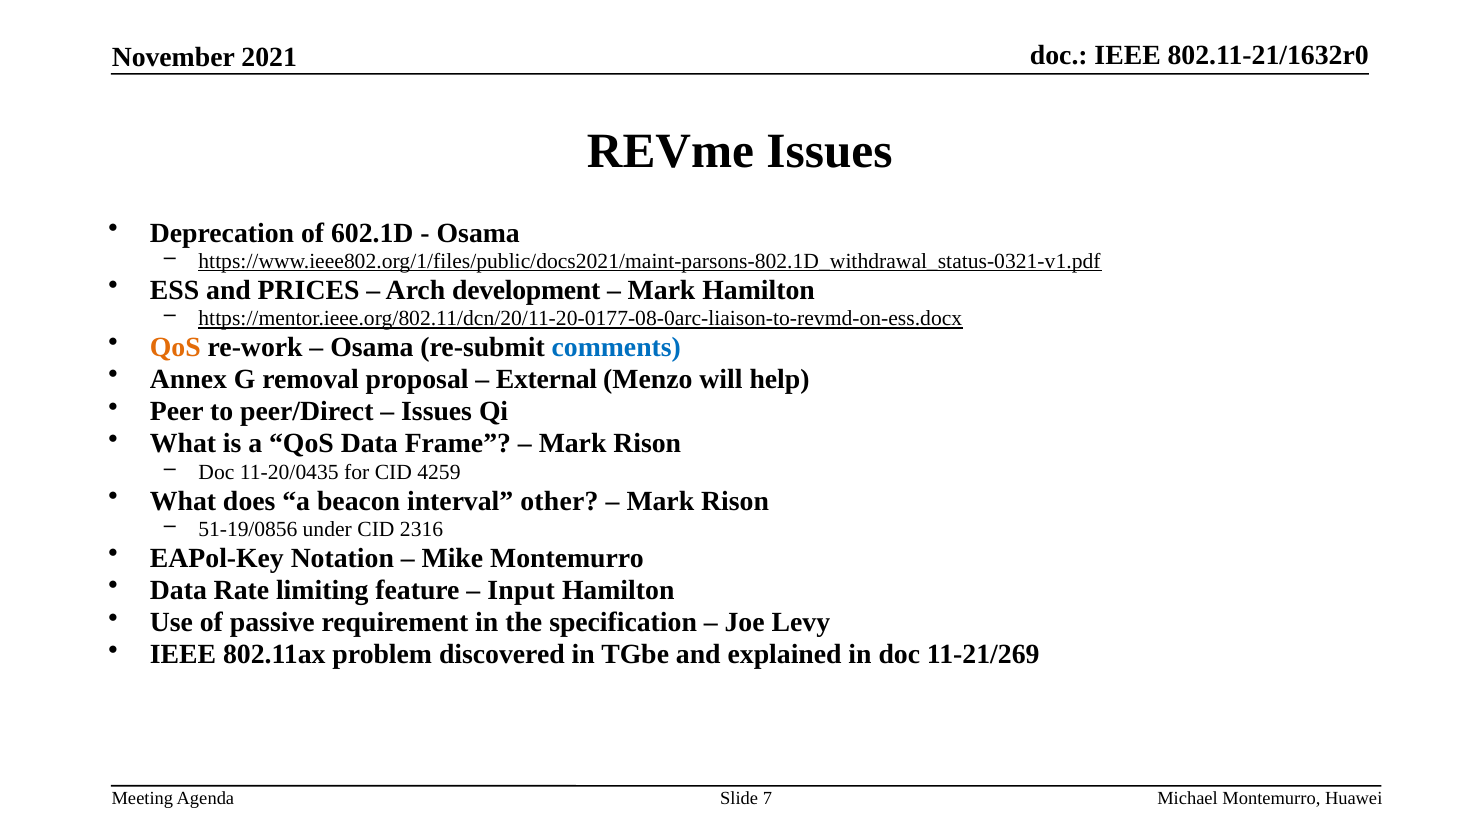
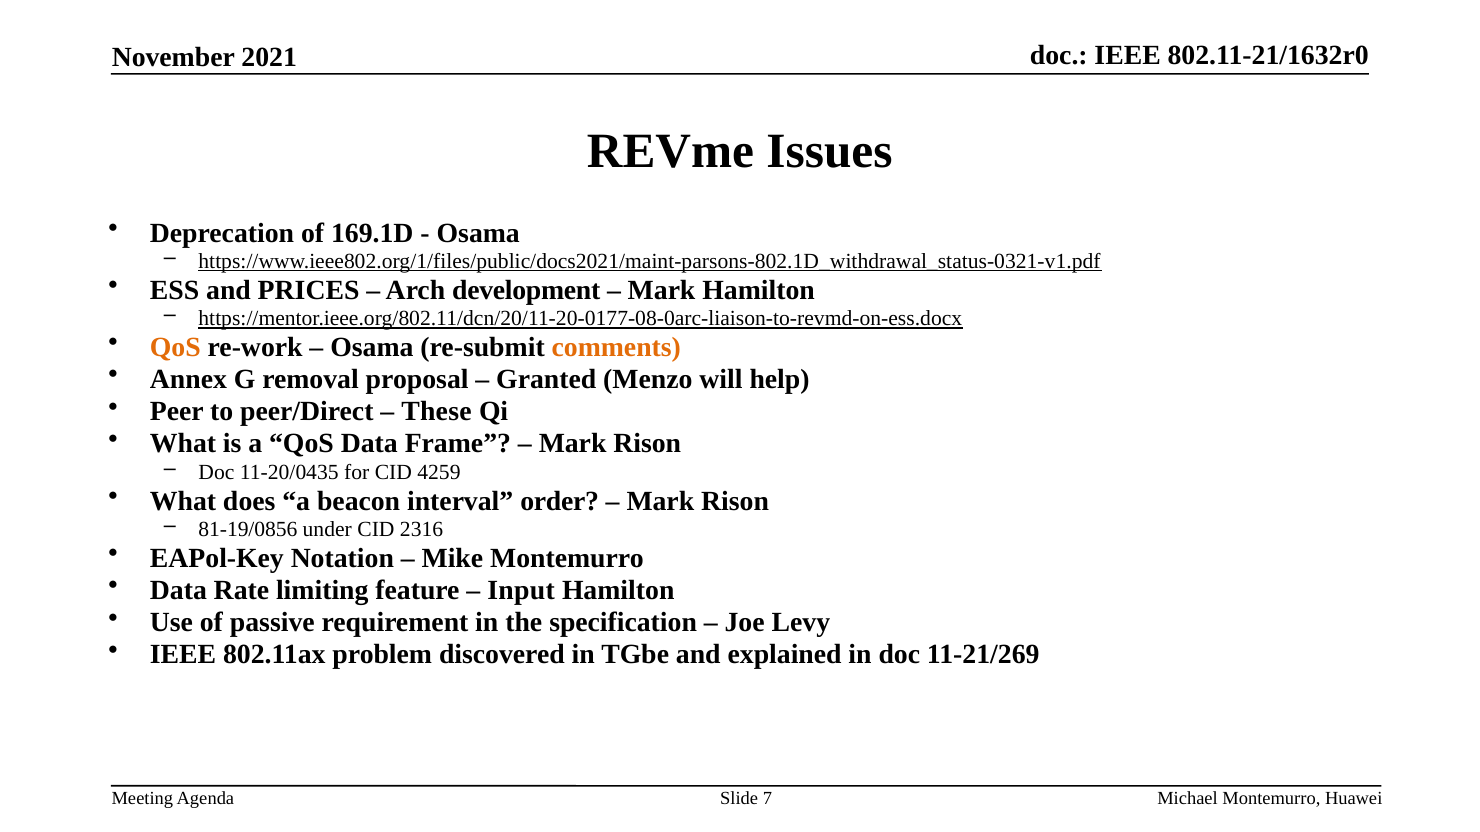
602.1D: 602.1D -> 169.1D (372, 233)
comments colour: blue -> orange (616, 347)
External: External -> Granted (546, 380)
Issues: Issues -> These (436, 412)
other: other -> order (560, 501)
51-19/0856: 51-19/0856 -> 81-19/0856 (248, 530)
